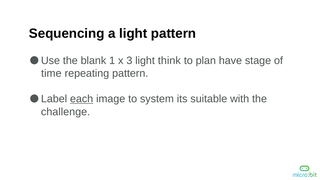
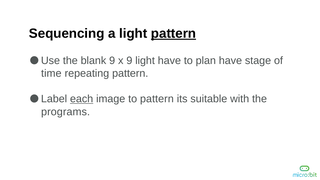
pattern underline: none -> present (174, 34)
blank 1: 1 -> 9 (112, 61)
x 3: 3 -> 9 (129, 61)
light think: think -> have (169, 61)
to system: system -> pattern (157, 99)
challenge: challenge -> programs (66, 112)
